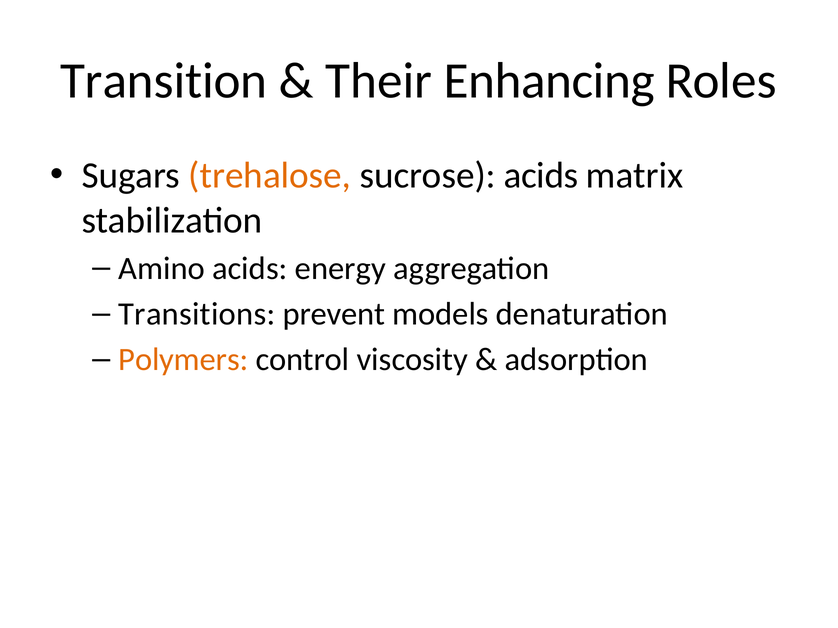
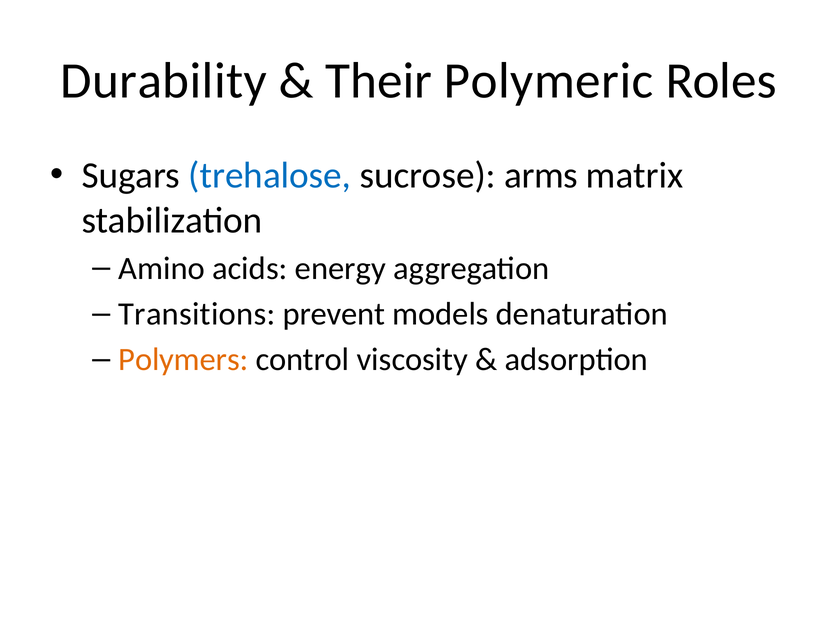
Transition: Transition -> Durability (163, 81)
Enhancing: Enhancing -> Polymeric (549, 81)
trehalose colour: orange -> blue (270, 176)
sucrose acids: acids -> arms (541, 176)
